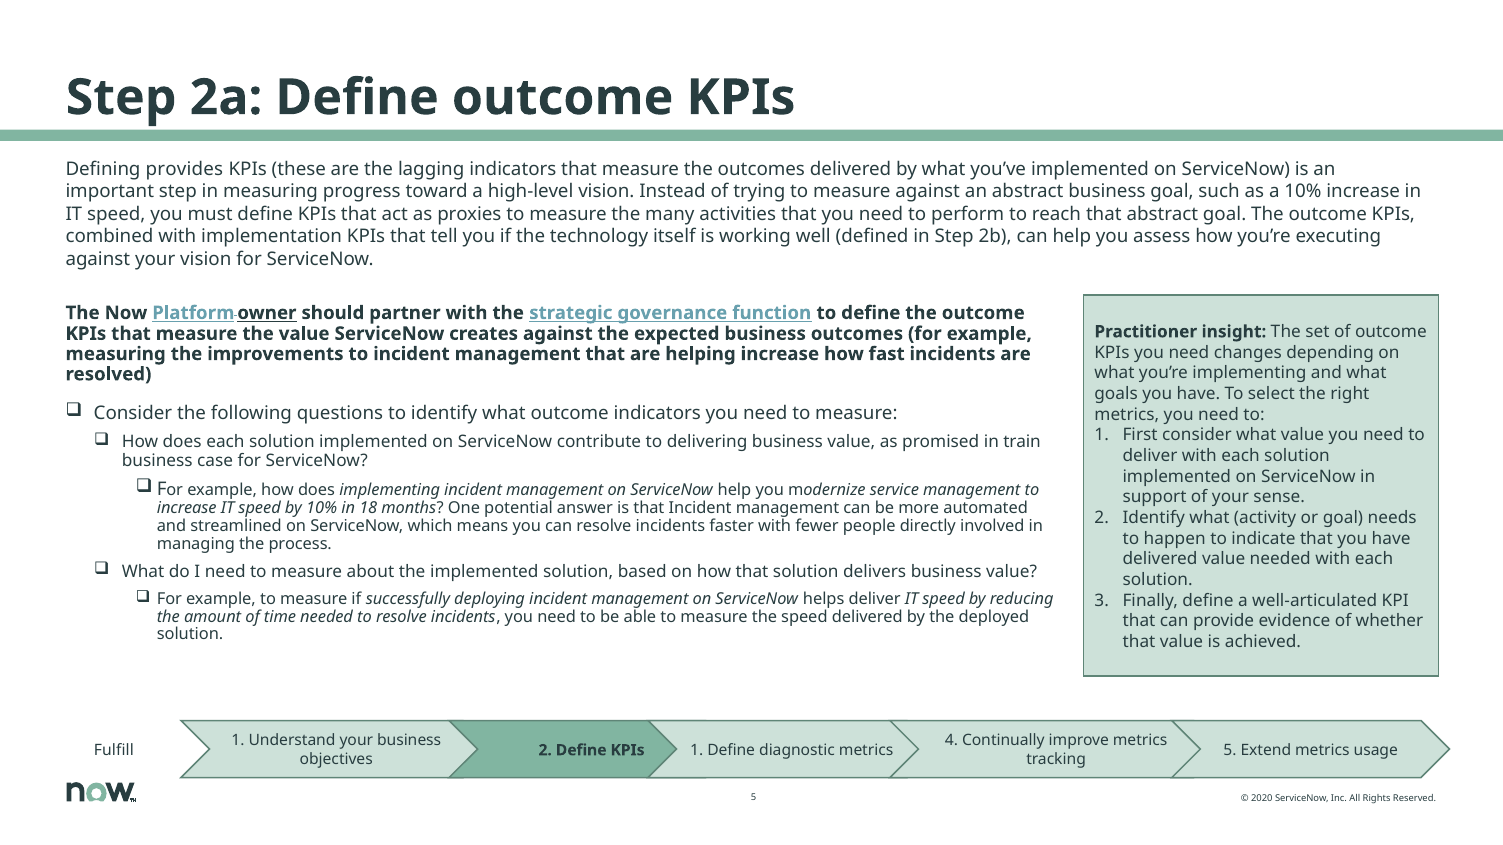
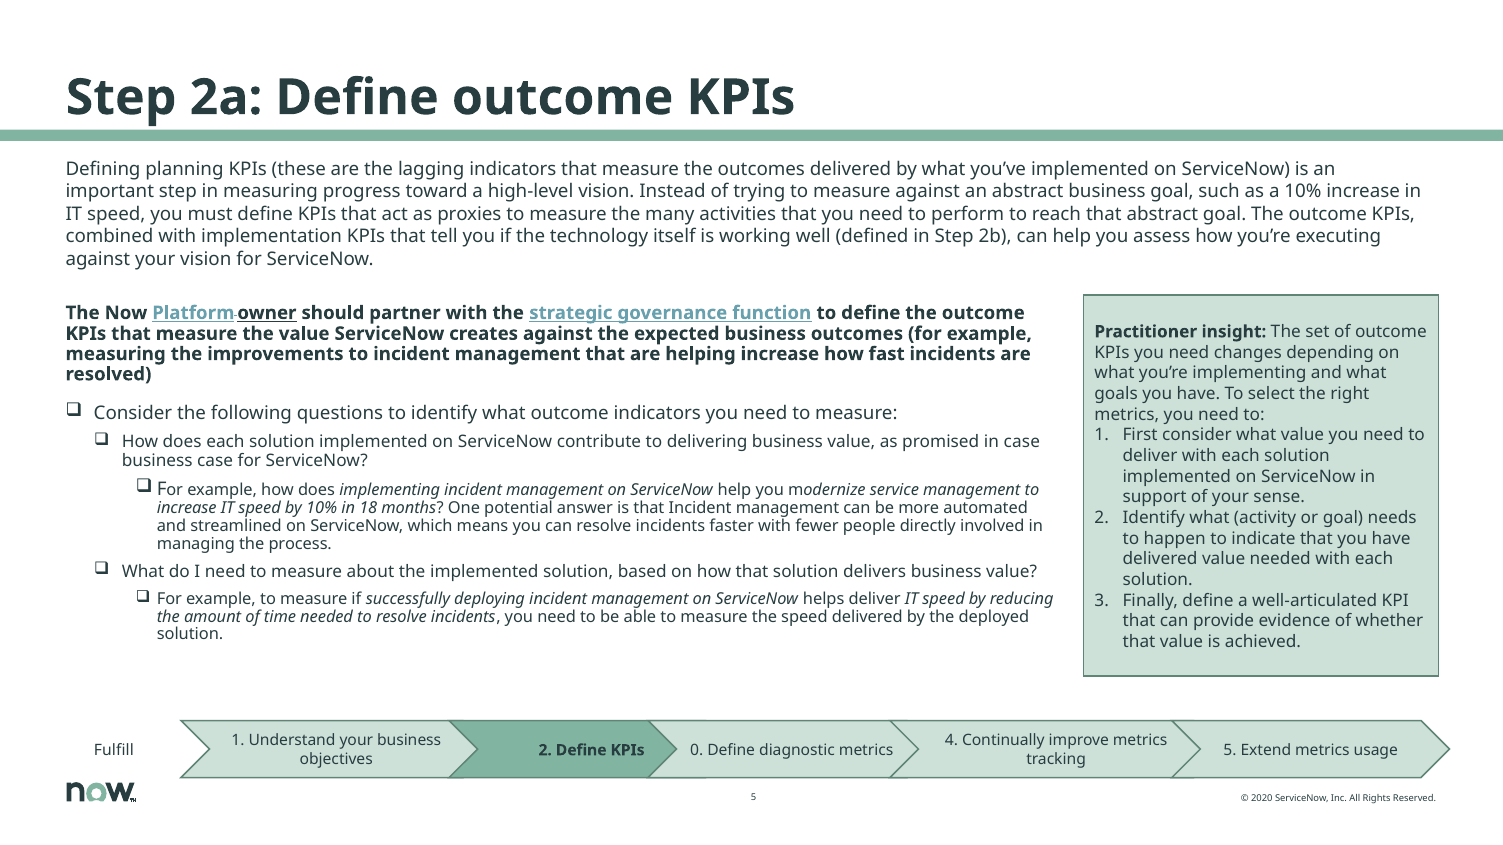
provides: provides -> planning (185, 169)
in train: train -> case (1022, 442)
Define KPIs 1: 1 -> 0 (697, 751)
